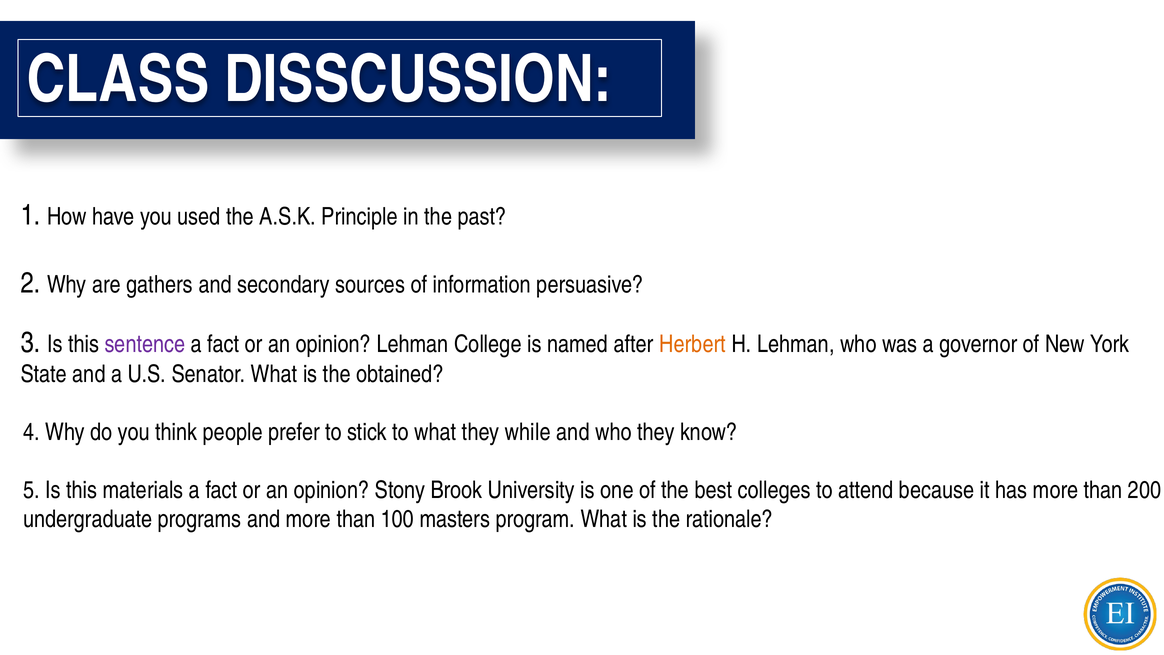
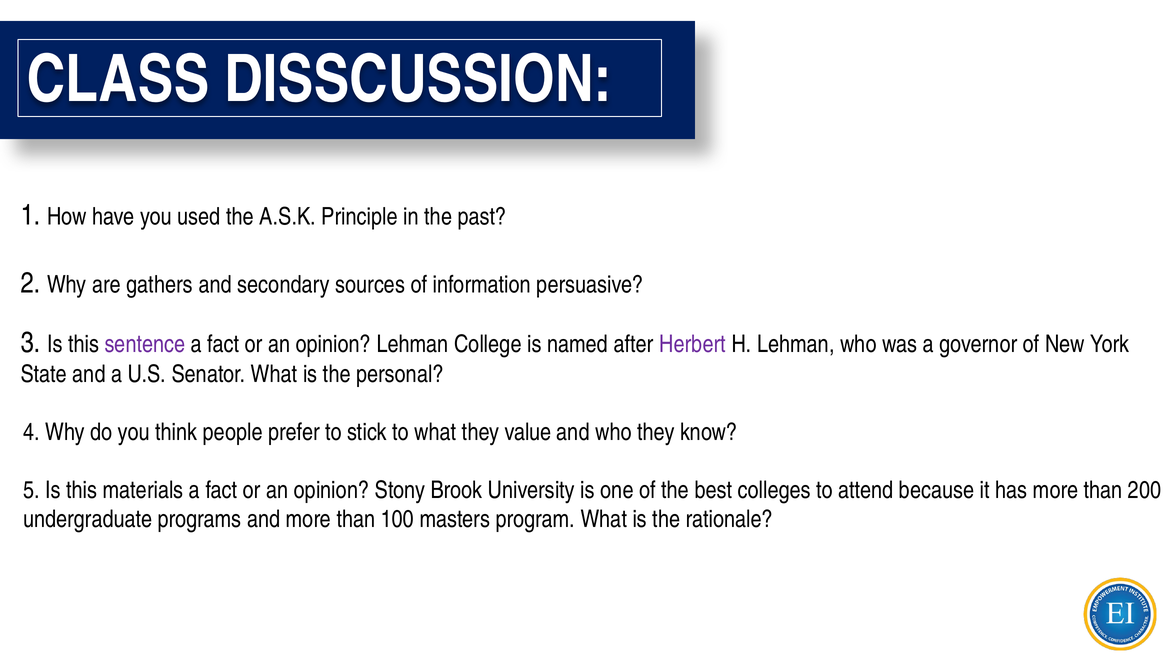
Herbert colour: orange -> purple (693, 344)
obtained: obtained -> personal (400, 374)
while: while -> value (528, 432)
